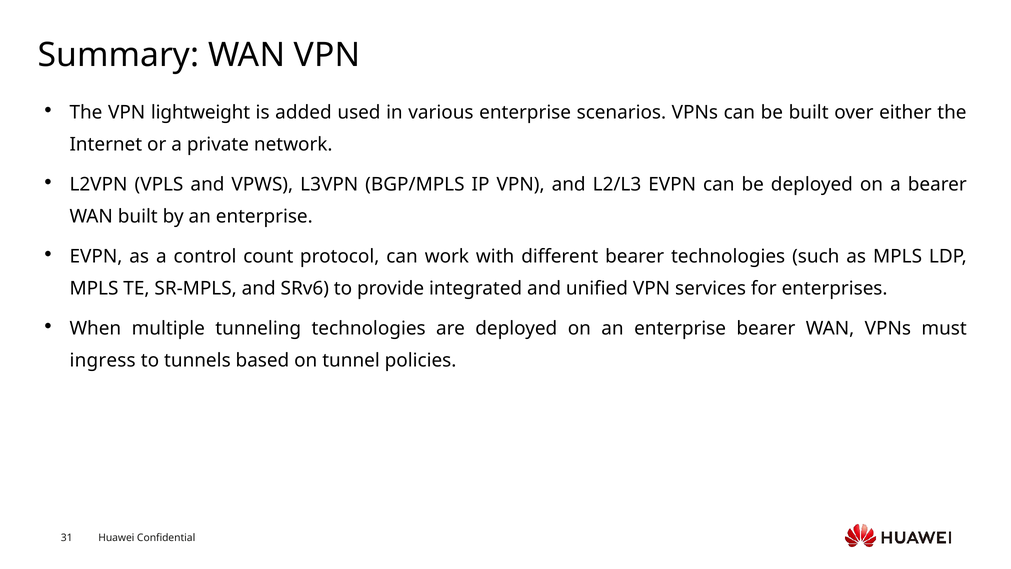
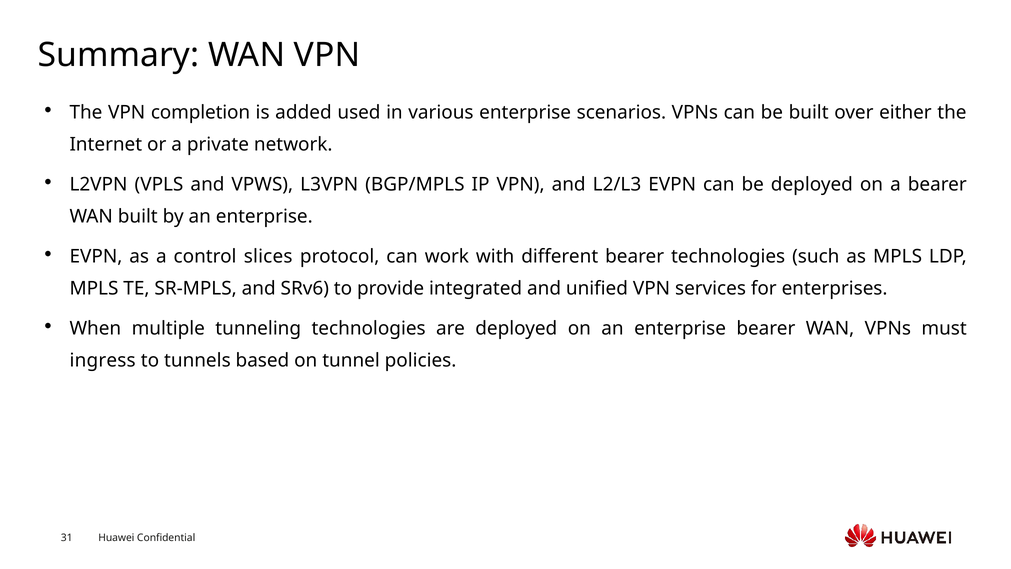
lightweight: lightweight -> completion (201, 112)
count: count -> slices (268, 256)
